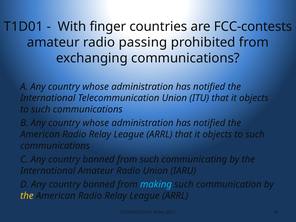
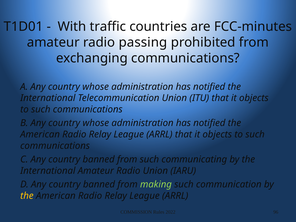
finger: finger -> traffic (108, 27)
FCC-contests: FCC-contests -> FCC-minutes (253, 27)
making colour: light blue -> light green (156, 184)
